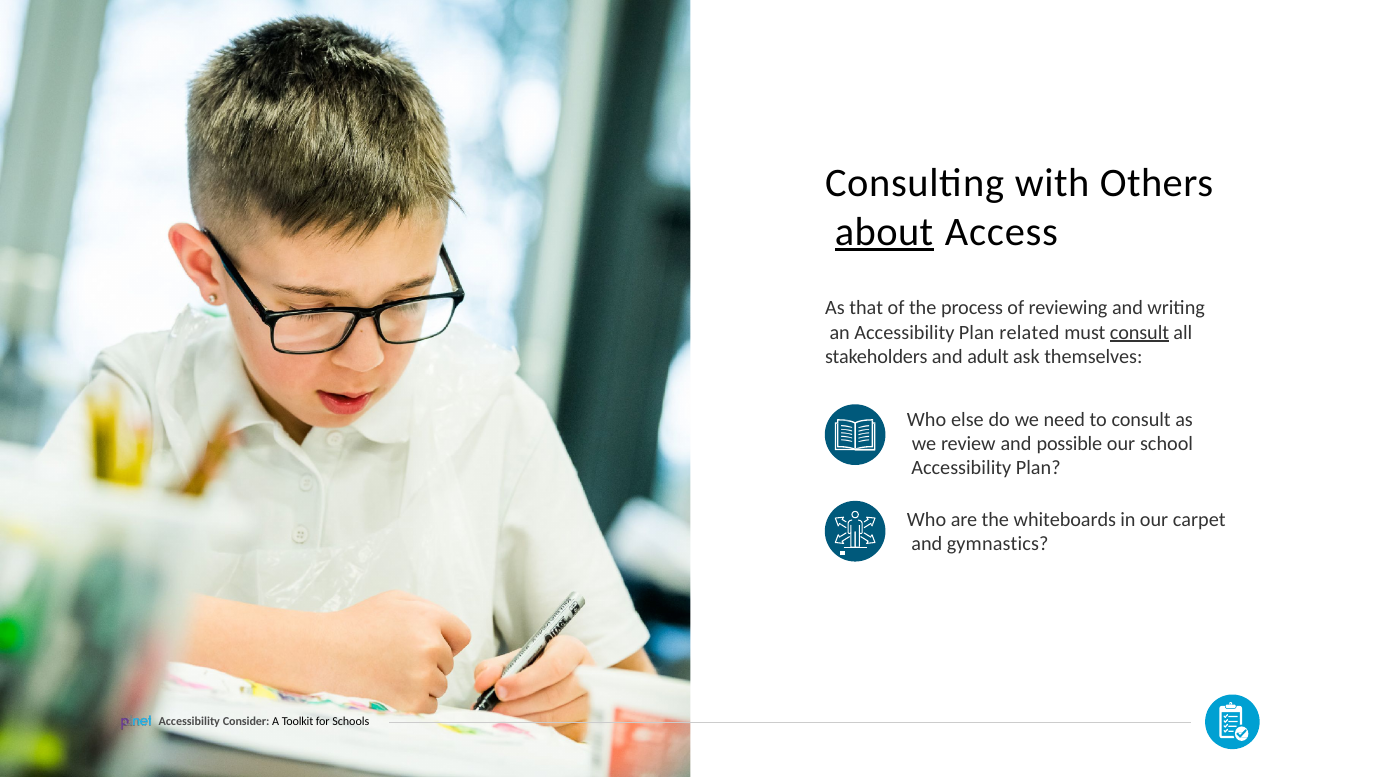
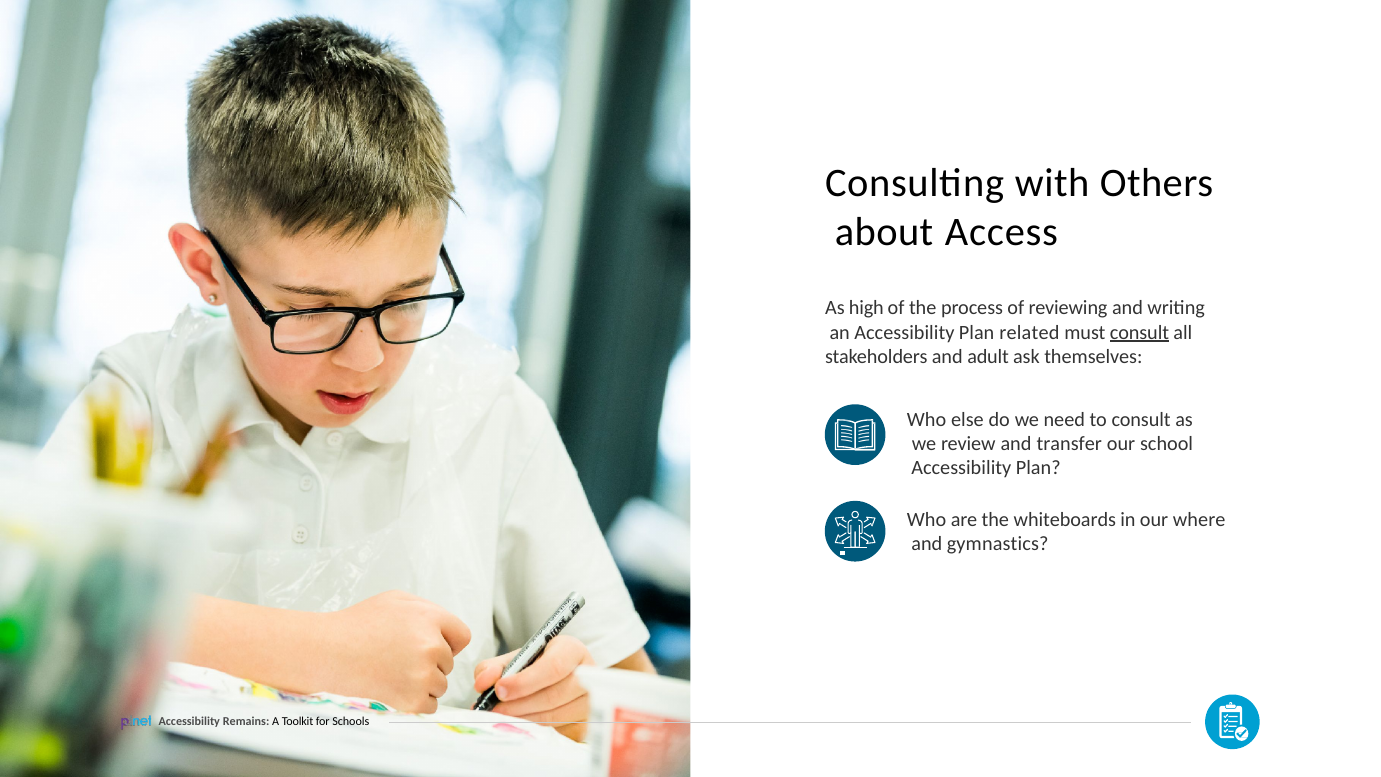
about underline: present -> none (884, 232)
that: that -> high (866, 308)
possible: possible -> transfer (1069, 444)
carpet: carpet -> where (1199, 520)
Consider: Consider -> Remains (246, 721)
